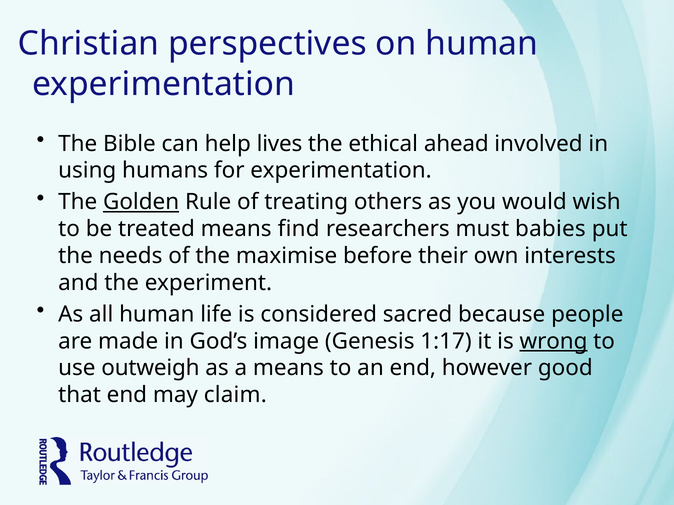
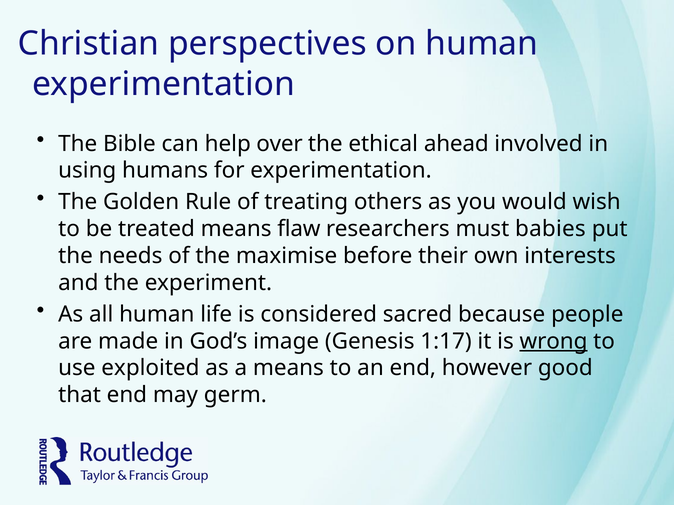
lives: lives -> over (280, 144)
Golden underline: present -> none (141, 202)
find: find -> flaw (299, 229)
outweigh: outweigh -> exploited (150, 368)
claim: claim -> germ (235, 395)
